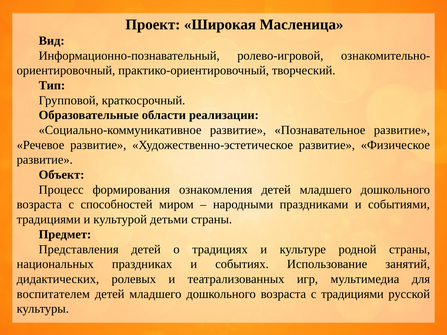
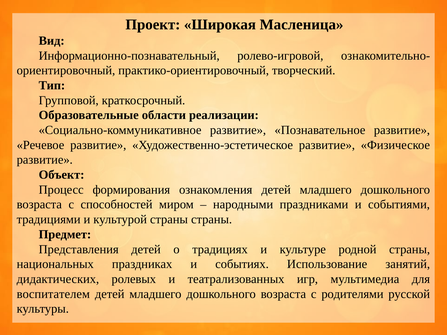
культурой детьми: детьми -> страны (169, 220)
с традициями: традициями -> родителями (352, 294)
